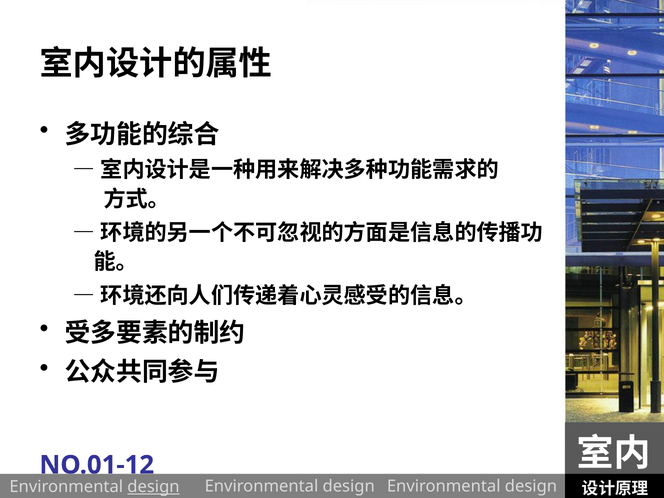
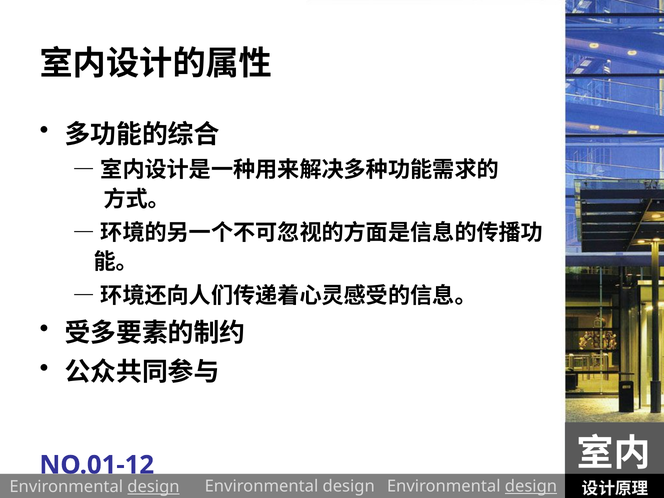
design underline: none -> present (531, 486)
